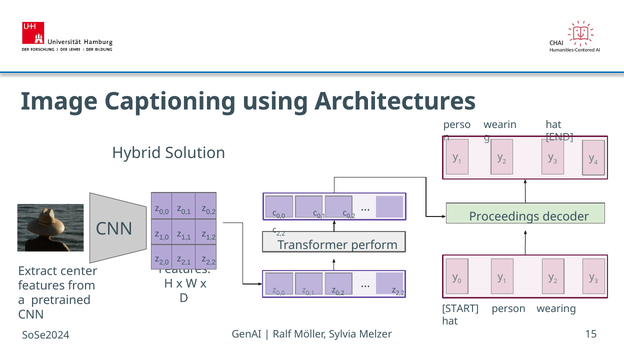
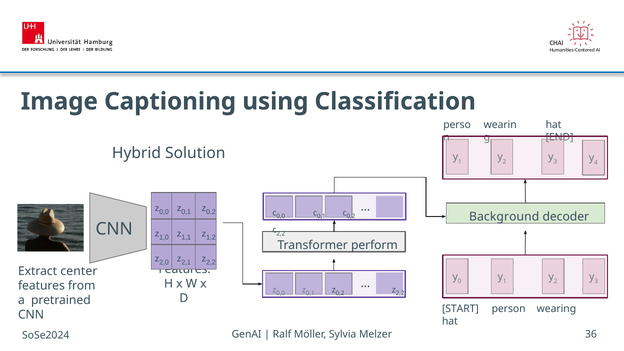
Architectures: Architectures -> Classification (395, 101)
Proceedings: Proceedings -> Background (504, 217)
15: 15 -> 36 (591, 335)
